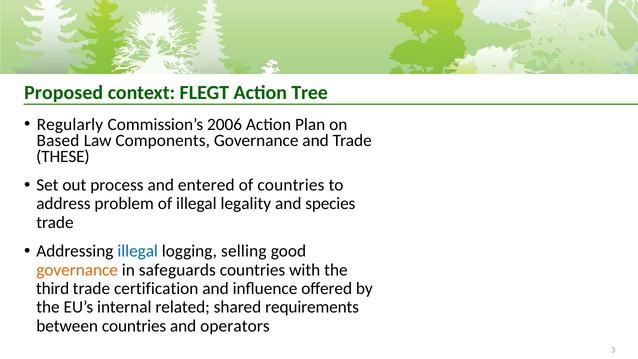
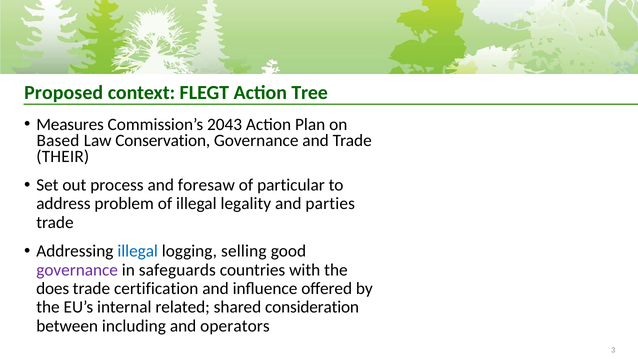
Regularly: Regularly -> Measures (70, 125)
2006: 2006 -> 2043 (225, 125)
Components: Components -> Conservation (163, 141)
THESE: THESE -> THEIR (63, 157)
entered: entered -> foresaw (206, 185)
of countries: countries -> particular (291, 185)
species: species -> parties (330, 204)
governance colour: orange -> purple (77, 270)
third: third -> does (53, 288)
requirements: requirements -> consideration (312, 307)
between countries: countries -> including (134, 326)
